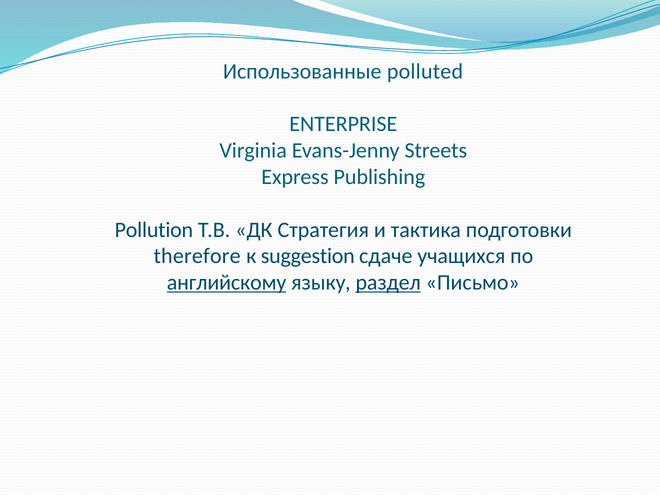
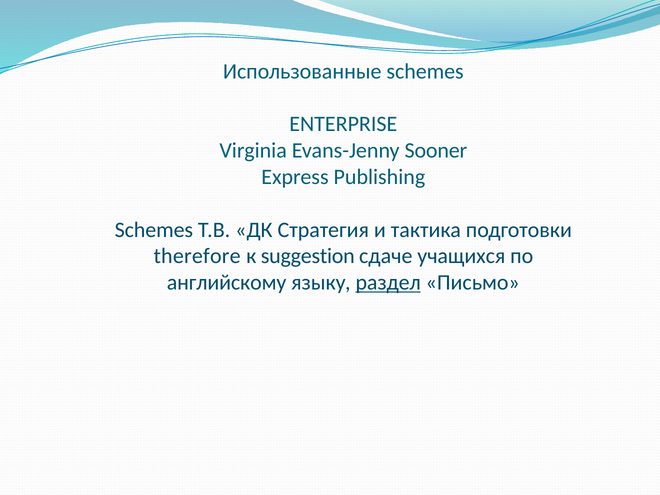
Использованные polluted: polluted -> schemes (425, 71)
Streets: Streets -> Sooner (436, 151)
Pollution: Pollution -> Schemes (154, 230)
английскому underline: present -> none (227, 283)
